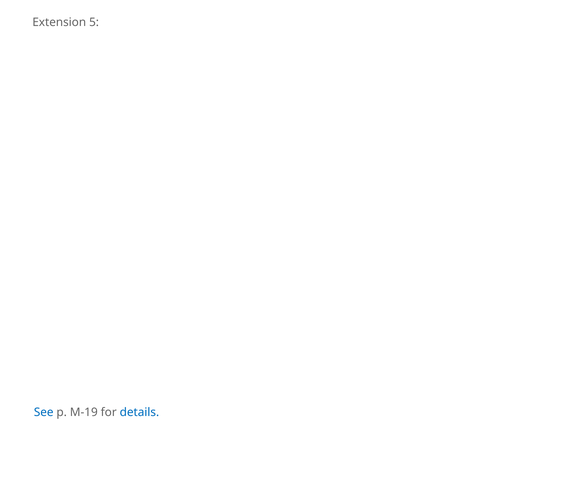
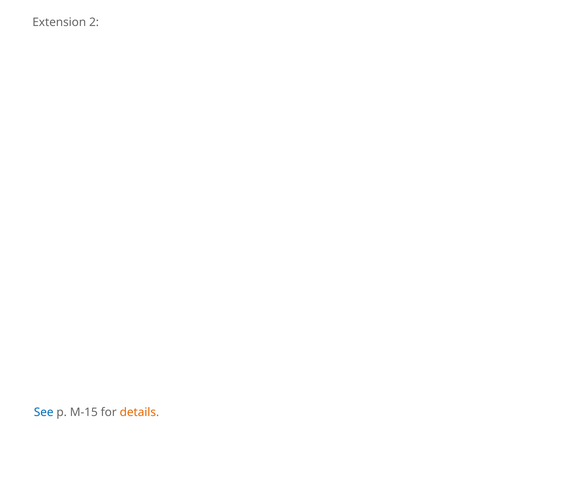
5: 5 -> 2 (94, 22)
M-19: M-19 -> M-15 (84, 413)
details colour: blue -> orange (139, 413)
